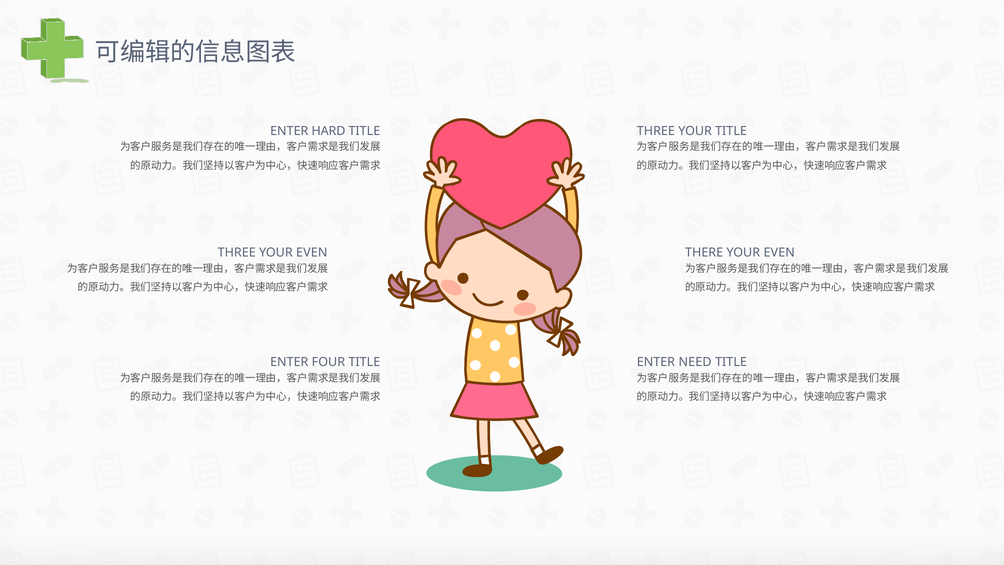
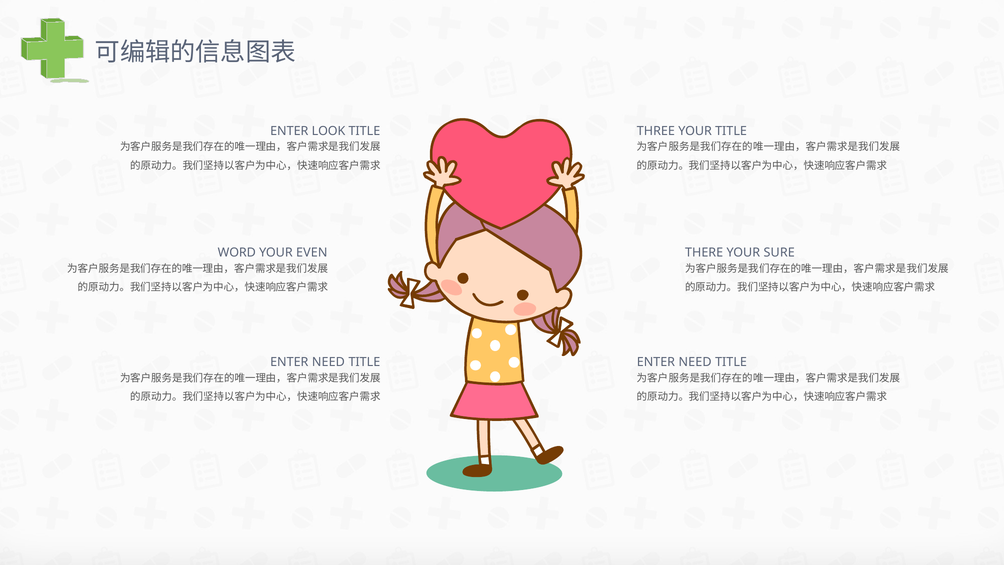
HARD: HARD -> LOOK (328, 131)
THREE: THREE -> WORD (237, 253)
EVEN: EVEN -> SURE (779, 253)
FOUR: FOUR -> NEED (328, 362)
